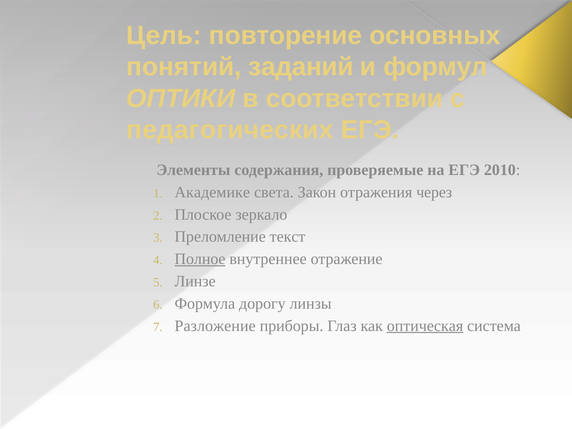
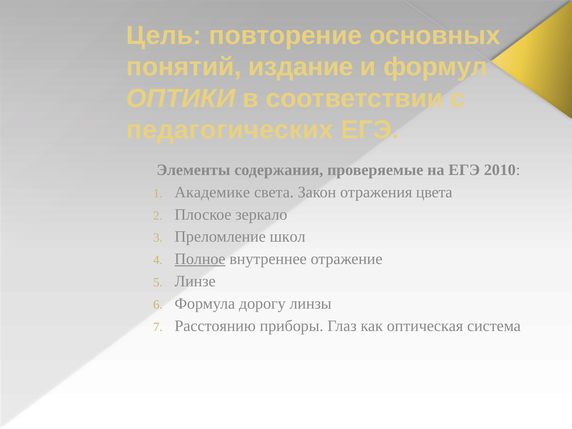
заданий: заданий -> издание (301, 67)
через: через -> цвета (434, 192)
текст: текст -> школ (288, 237)
Разложение: Разложение -> Расстоянию (215, 326)
оптическая underline: present -> none (425, 326)
